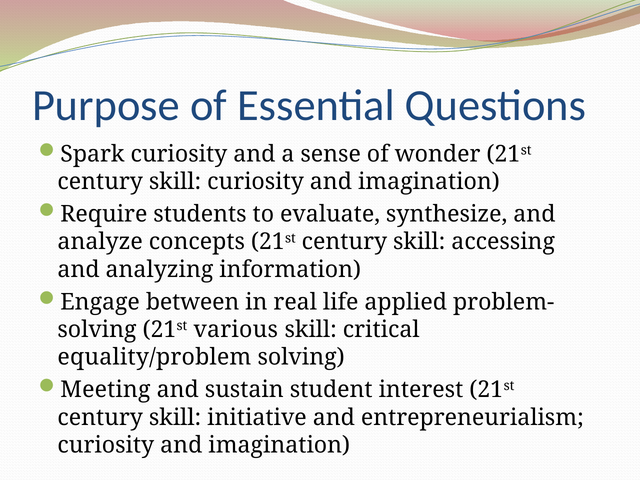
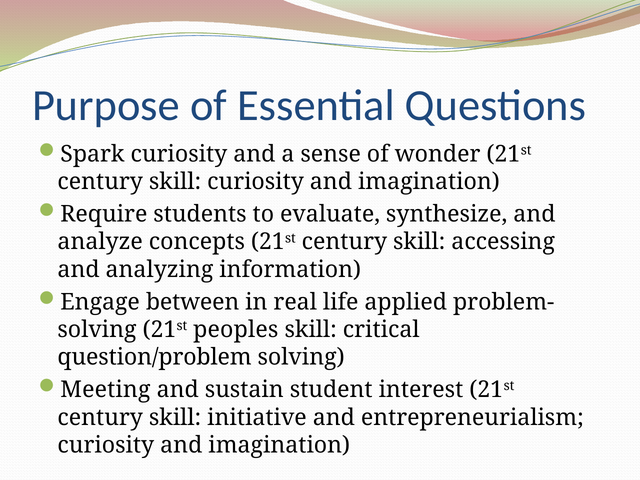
various: various -> peoples (236, 330)
equality/problem: equality/problem -> question/problem (155, 357)
